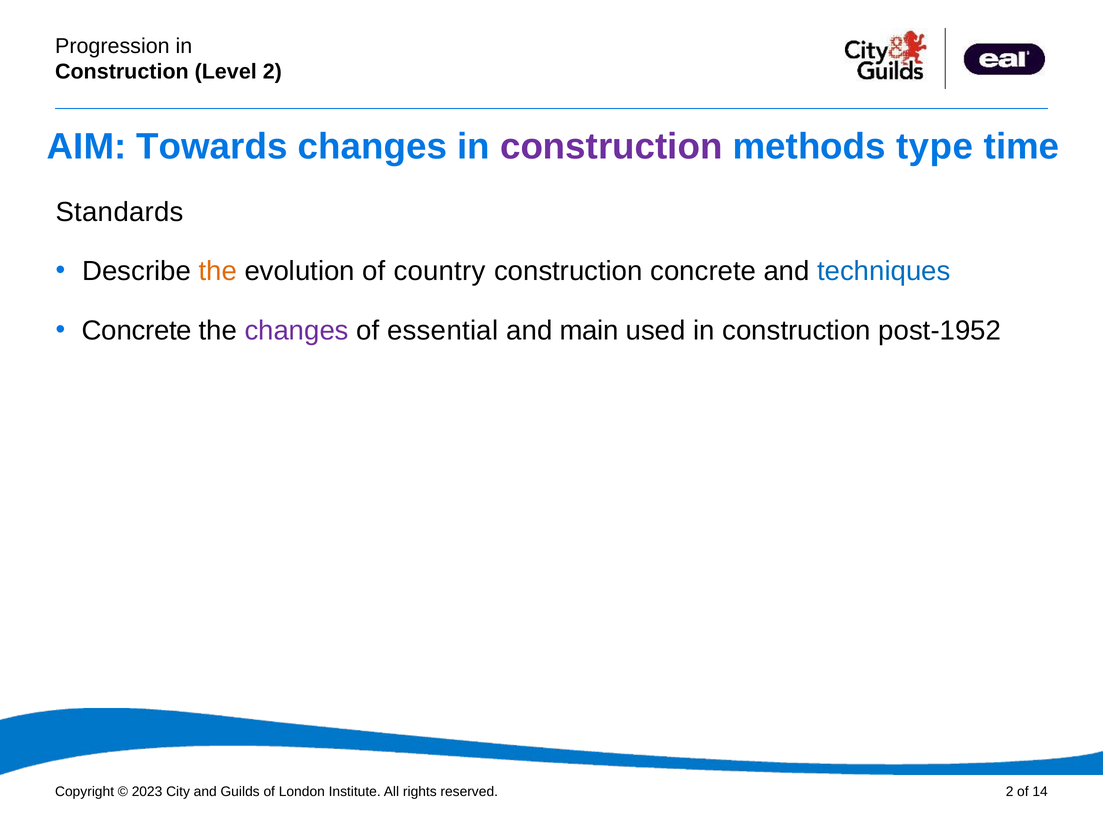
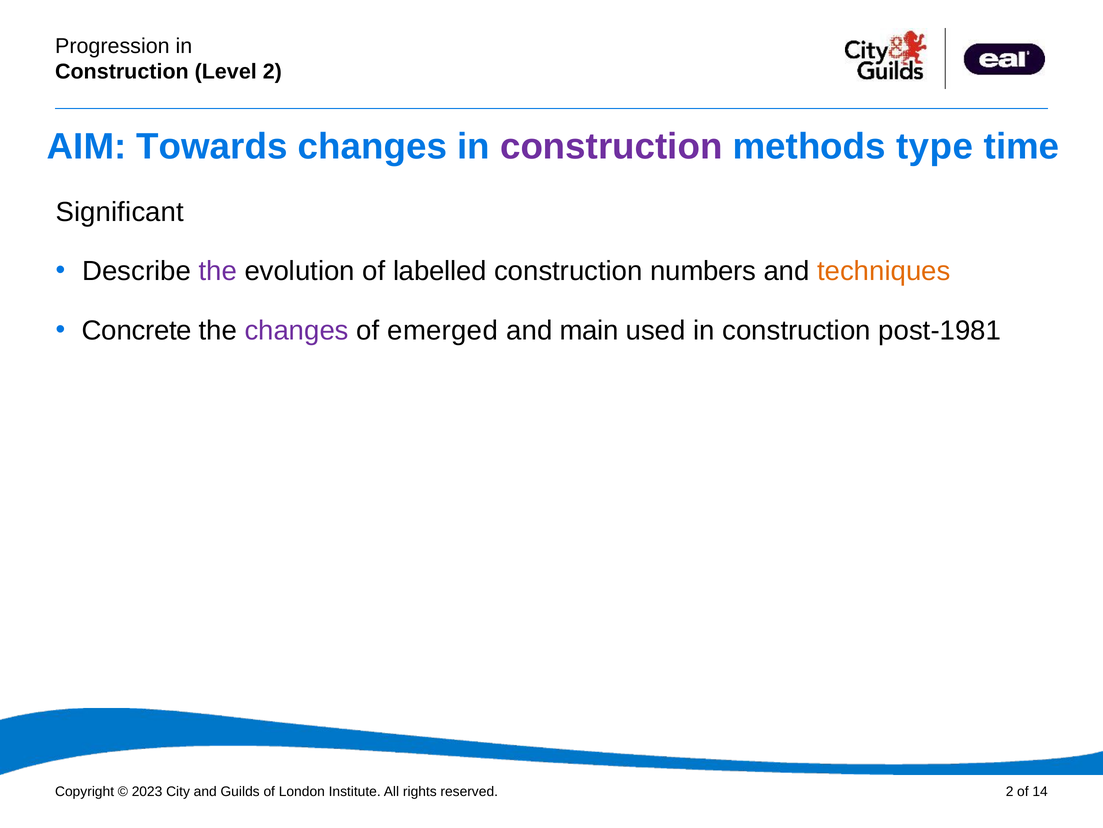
Standards: Standards -> Significant (120, 212)
the colour: orange -> purple (218, 271)
country: country -> labelled (440, 271)
construction concrete: concrete -> numbers (703, 271)
techniques colour: blue -> orange (884, 271)
essential: essential -> emerged (443, 330)
post-1952: post-1952 -> post-1981 (940, 330)
